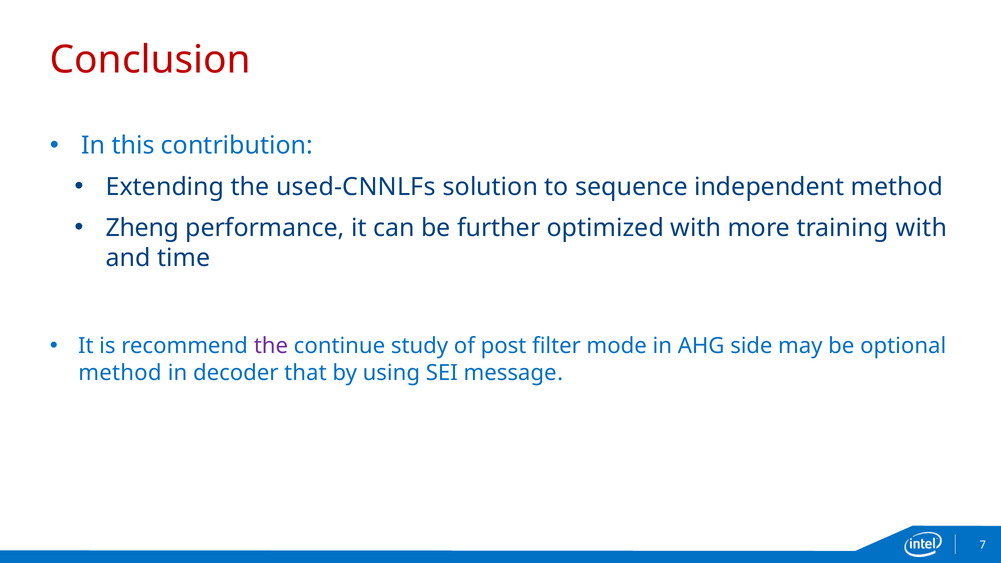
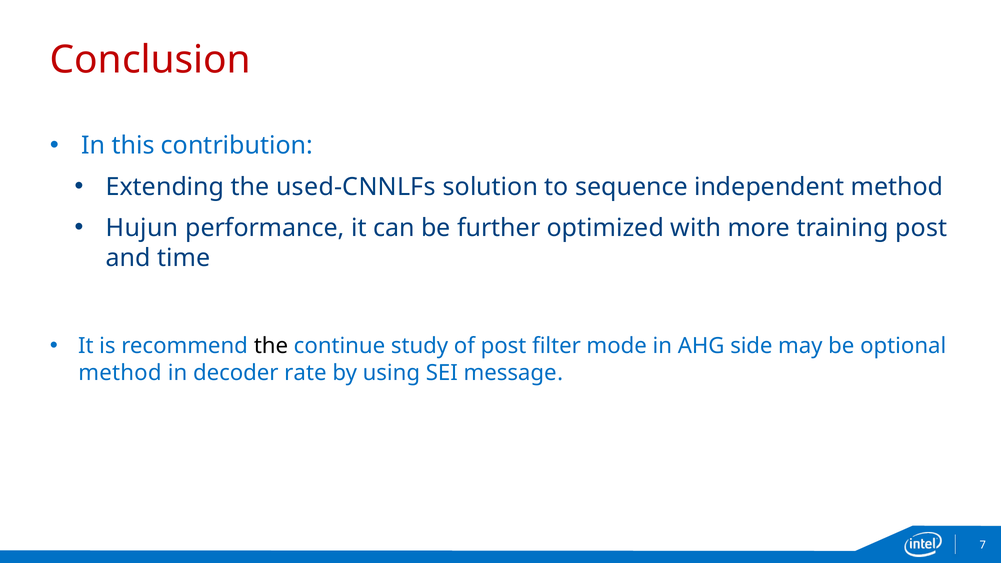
Zheng: Zheng -> Hujun (142, 228)
training with: with -> post (921, 228)
the colour: purple -> black (271, 346)
that: that -> rate (305, 373)
